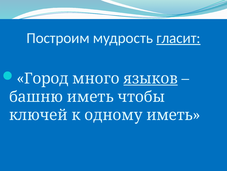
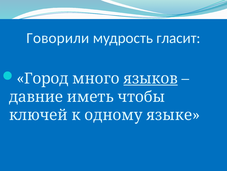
Построим: Построим -> Говорили (58, 38)
гласит underline: present -> none (178, 38)
башню: башню -> давние (36, 96)
одному иметь: иметь -> языке (173, 115)
